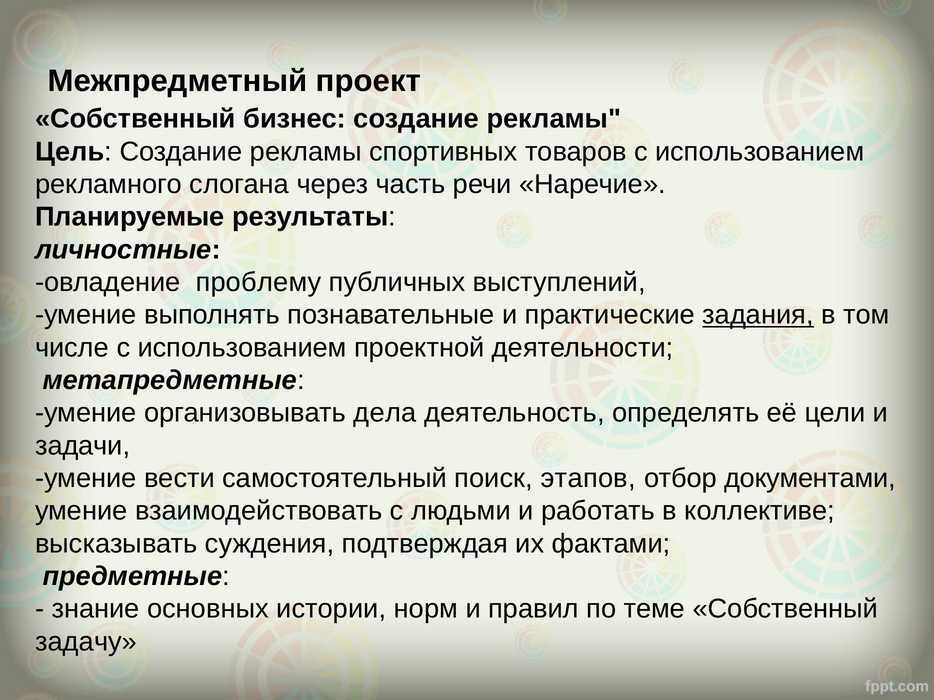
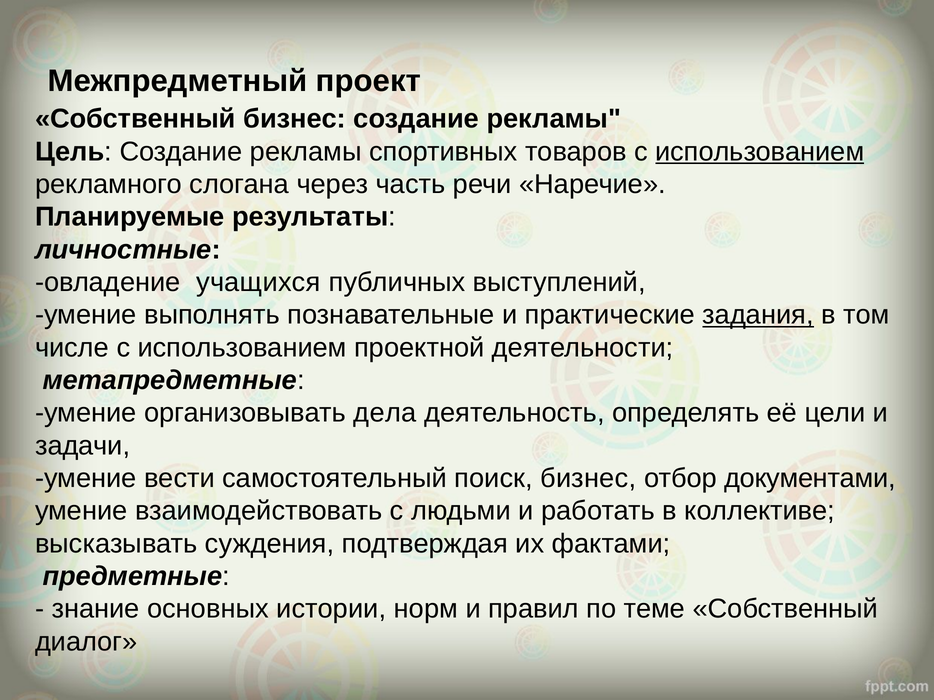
использованием underline: none -> present (760, 152)
проблему: проблему -> учащихся (258, 282)
поиск этапов: этапов -> бизнес (588, 479)
задачу: задачу -> диалог (86, 642)
